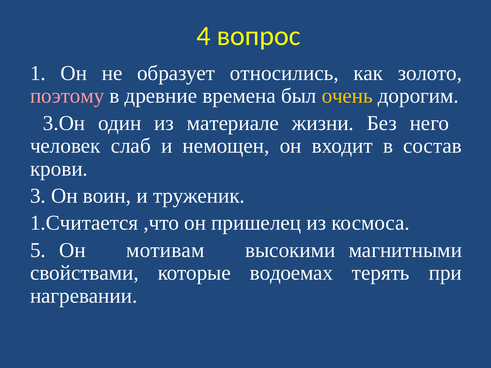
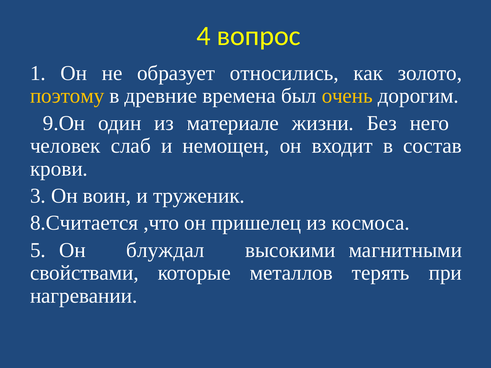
поэтому colour: pink -> yellow (67, 96)
3.Он: 3.Он -> 9.Он (64, 123)
1.Считается: 1.Считается -> 8.Считается (84, 223)
мотивам: мотивам -> блуждал (165, 250)
водоемах: водоемах -> металлов (291, 273)
